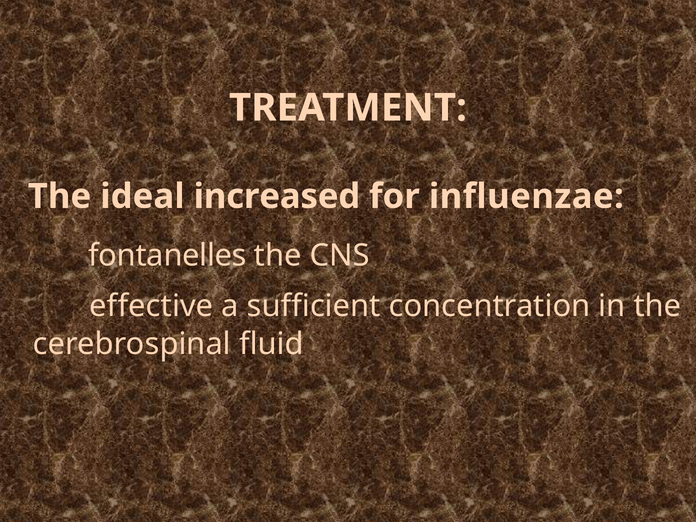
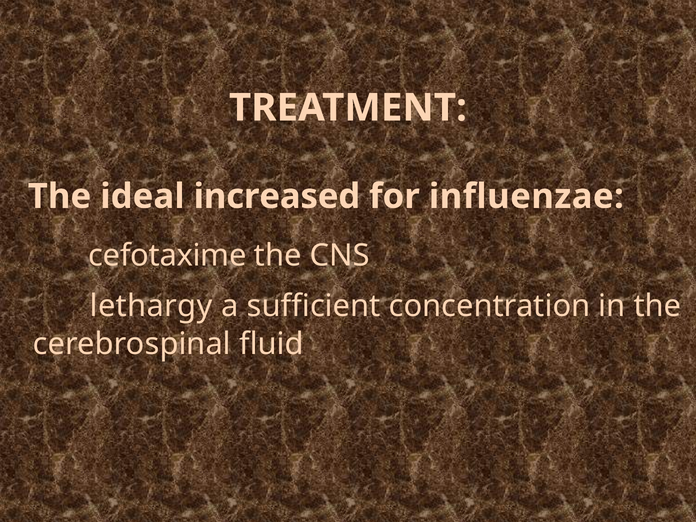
fontanelles: fontanelles -> cefotaxime (167, 256)
effective: effective -> lethargy (151, 306)
